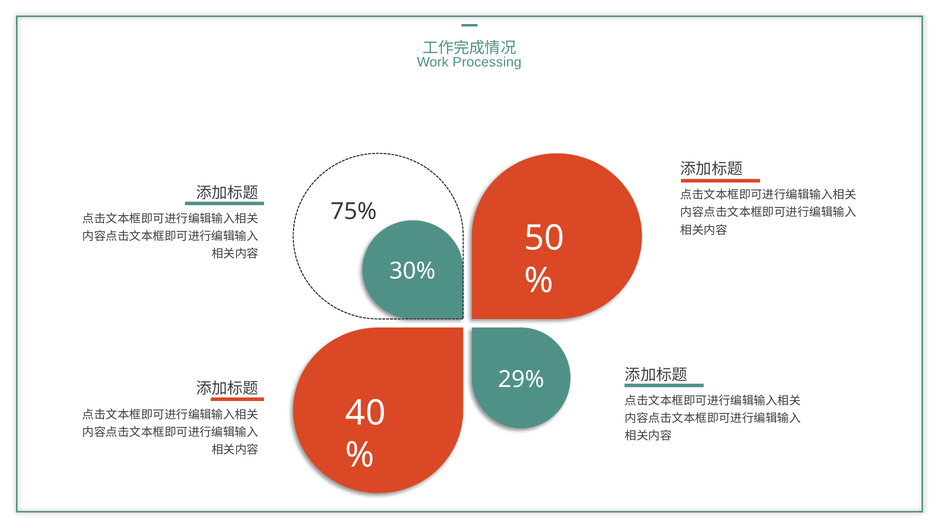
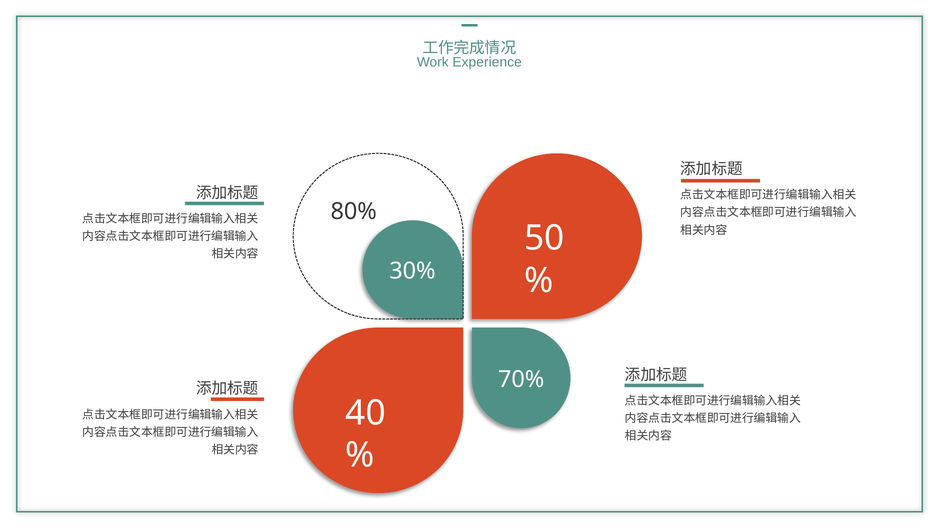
Processing: Processing -> Experience (487, 62)
75%: 75% -> 80% (354, 211)
29%: 29% -> 70% (521, 379)
